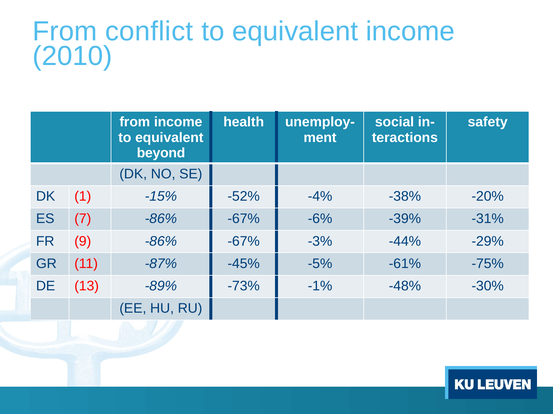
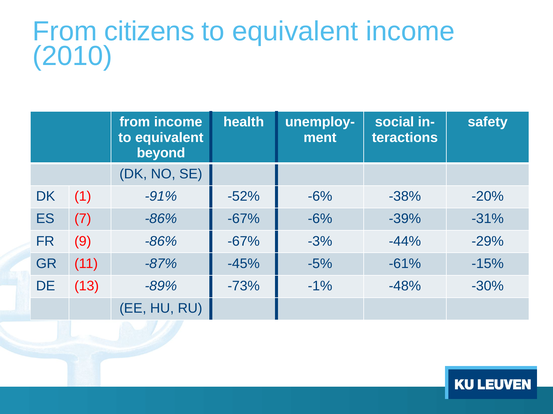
conflict: conflict -> citizens (149, 31)
-15%: -15% -> -91% (161, 197)
-52% -4%: -4% -> -6% (320, 197)
-75%: -75% -> -15% (488, 264)
